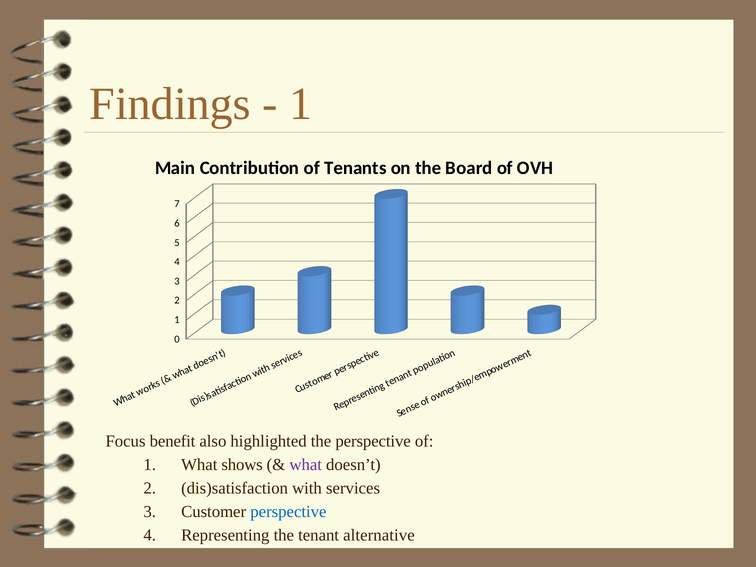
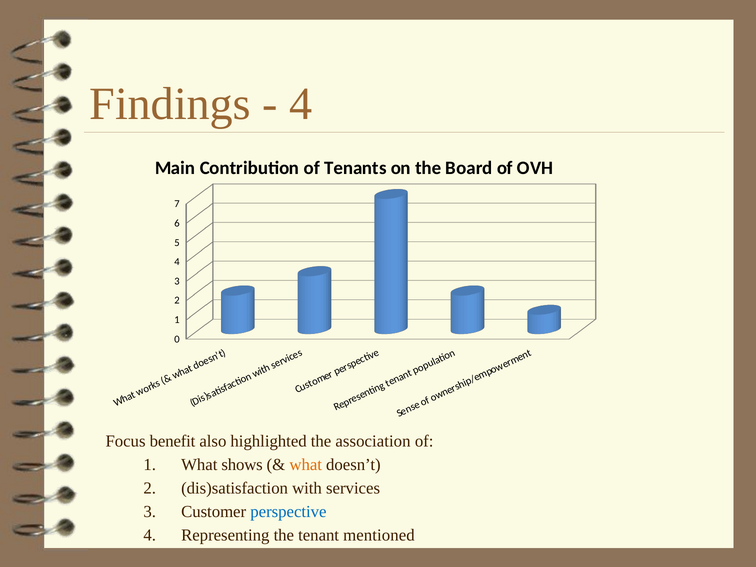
1: 1 -> 4 (301, 104)
the perspective: perspective -> association (373, 441)
what colour: purple -> orange (306, 465)
alternative: alternative -> mentioned (379, 535)
